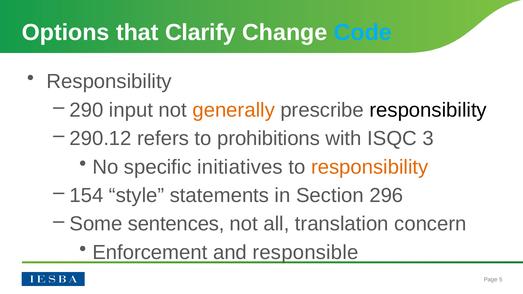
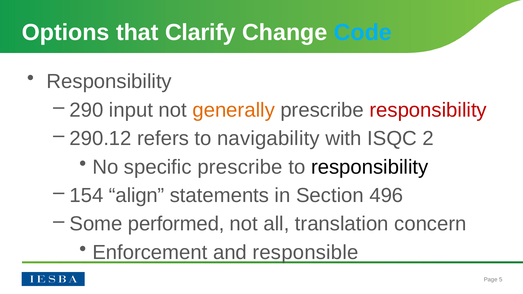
responsibility colour: black -> red (428, 110)
prohibitions: prohibitions -> navigability (268, 139)
3: 3 -> 2 (428, 139)
specific initiatives: initiatives -> prescribe (240, 167)
responsibility colour: orange -> black (370, 167)
style: style -> align (137, 196)
296: 296 -> 496 (386, 196)
sentences: sentences -> performed (176, 224)
